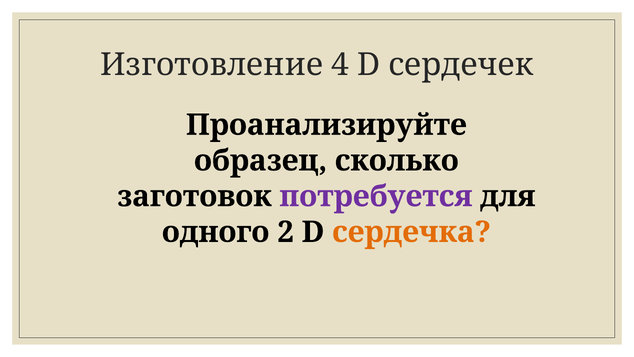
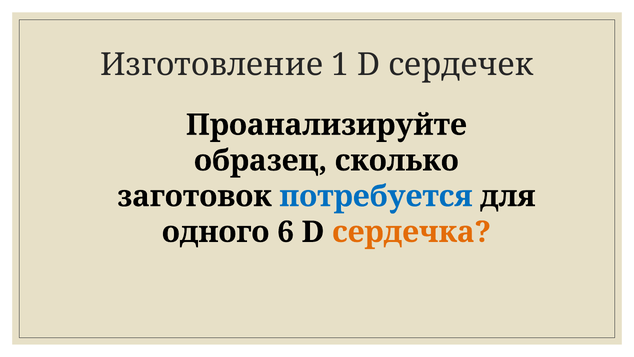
4: 4 -> 1 (340, 65)
потребуется colour: purple -> blue (376, 196)
2: 2 -> 6 (286, 232)
